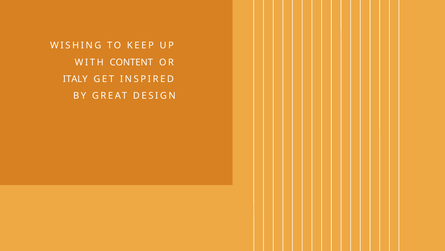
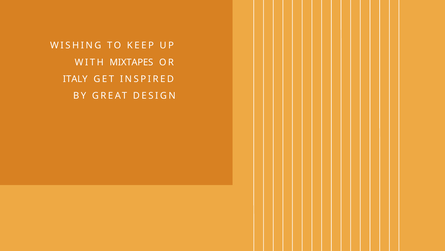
CONTENT: CONTENT -> MIXTAPES (131, 62)
